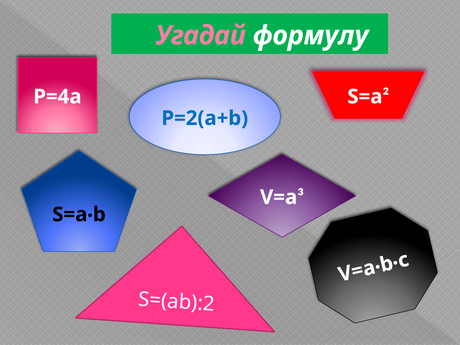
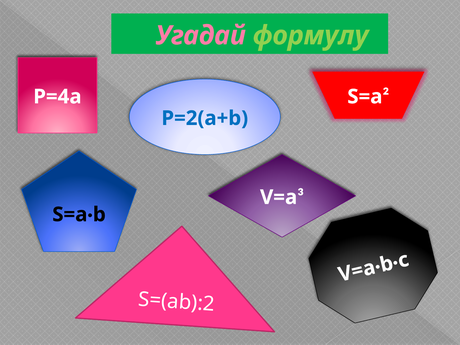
формулу colour: white -> light green (311, 36)
